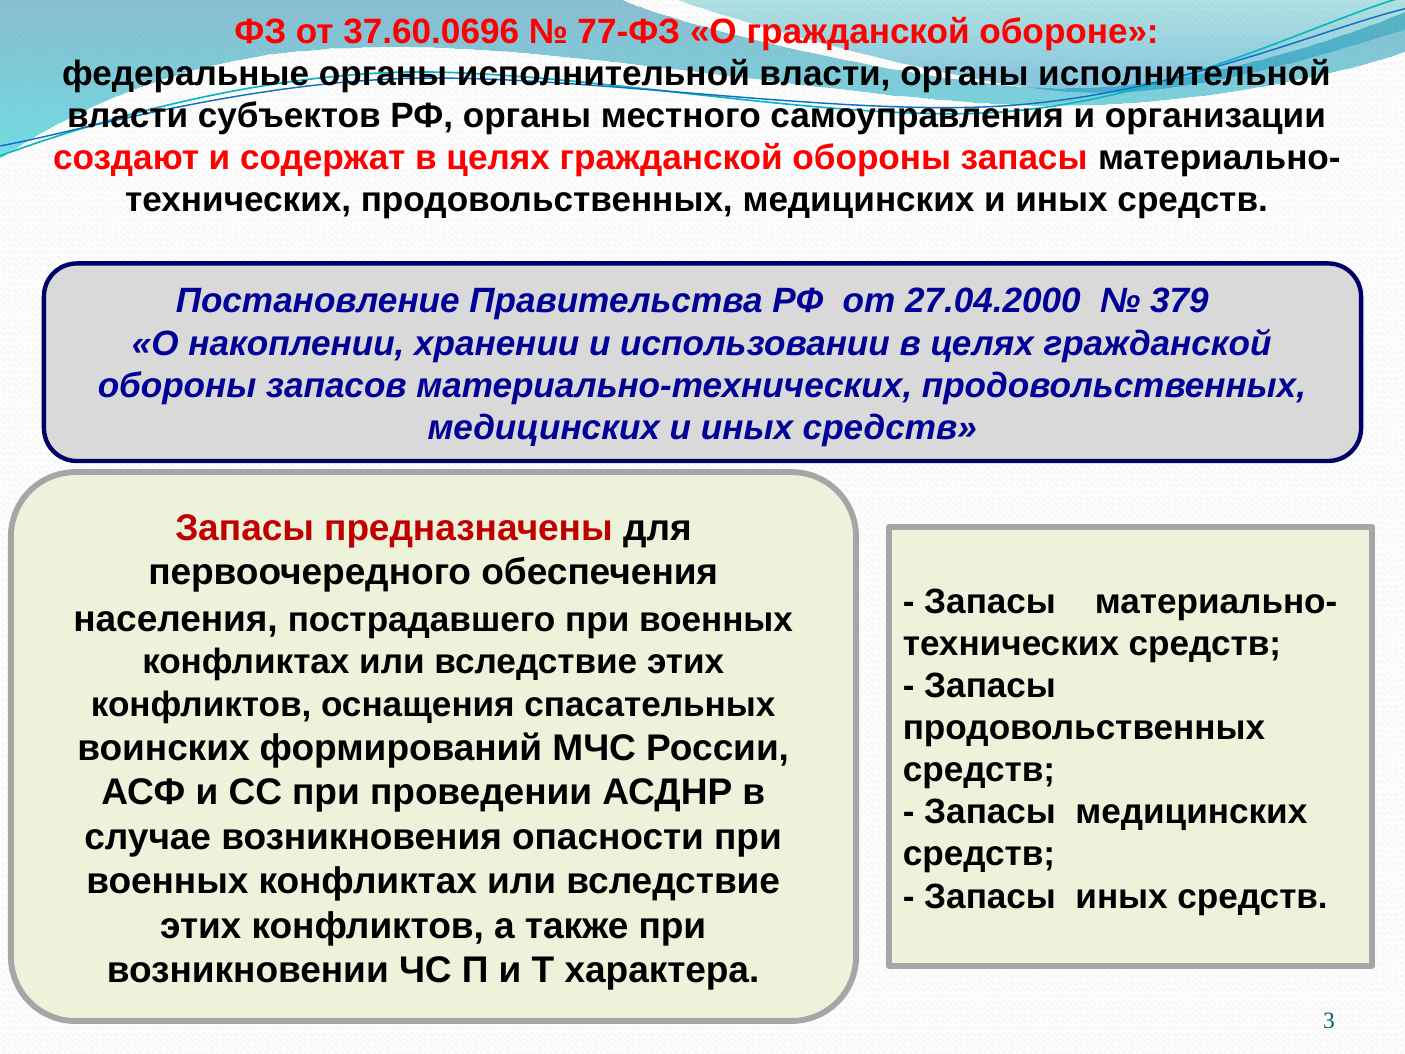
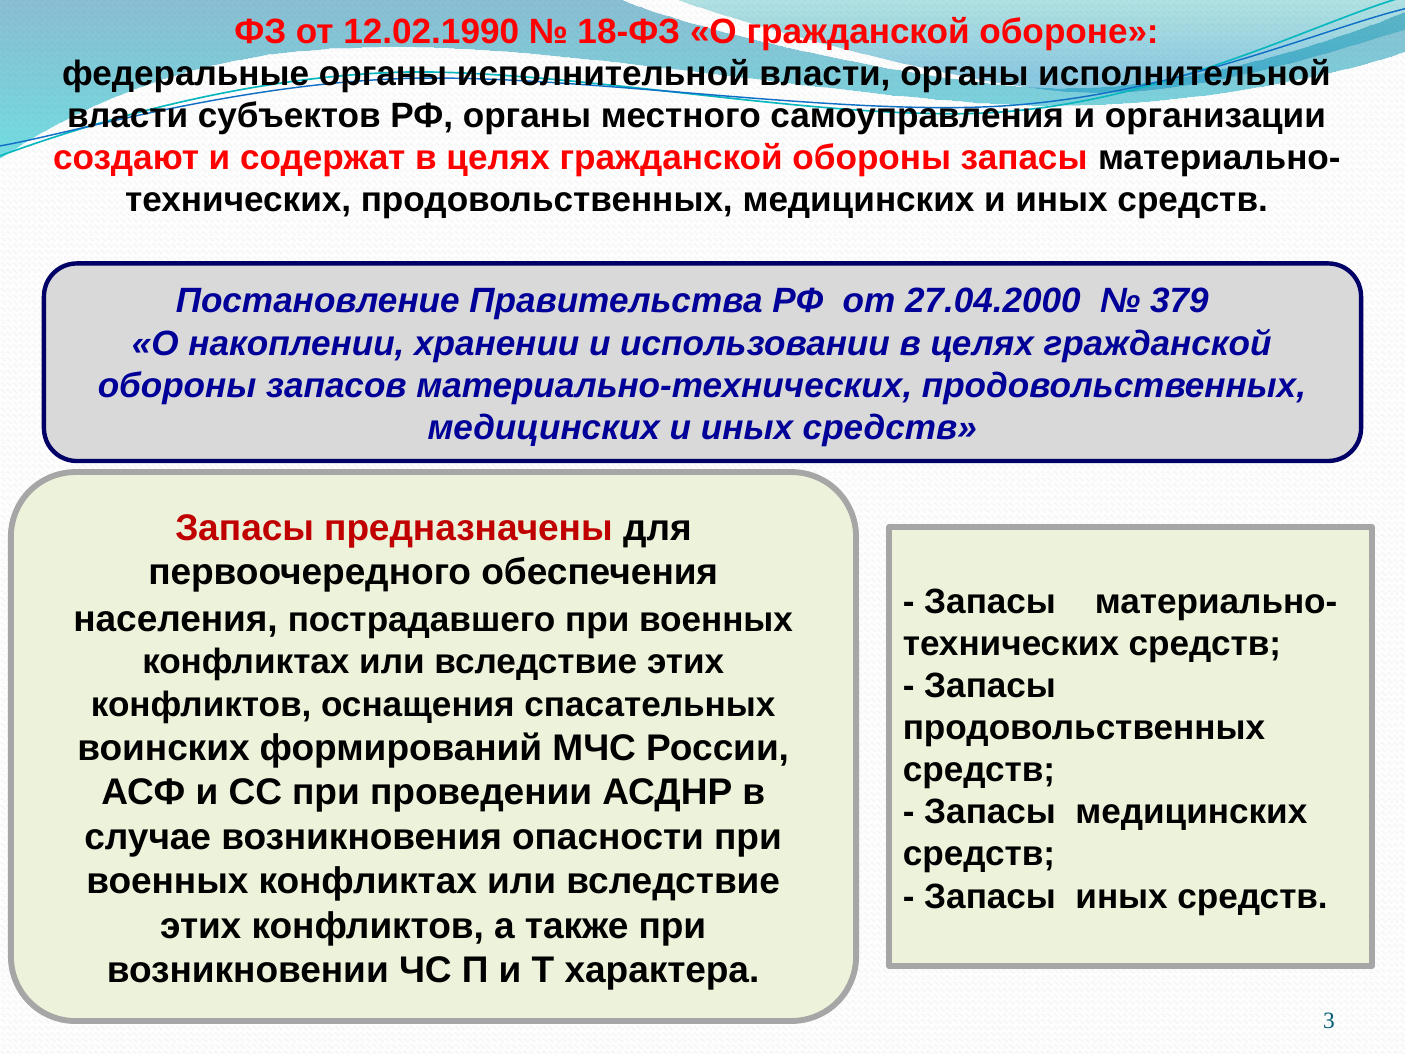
37.60.0696: 37.60.0696 -> 12.02.1990 (431, 32)
77-ФЗ: 77-ФЗ -> 18-ФЗ (629, 32)
